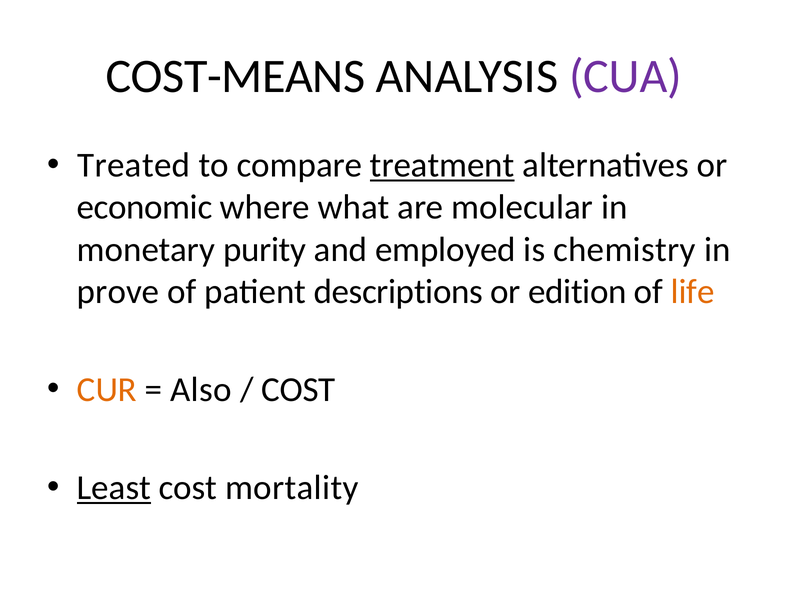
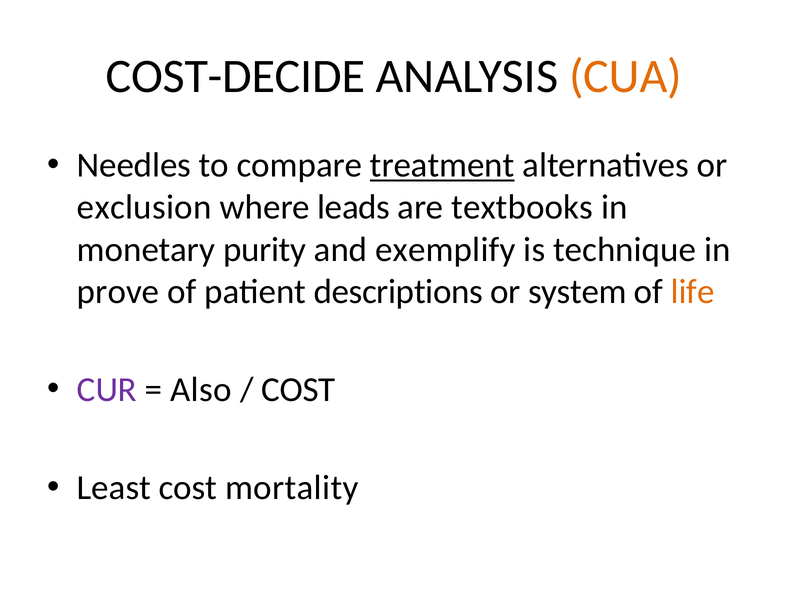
COST-MEANS: COST-MEANS -> COST-DECIDE (235, 76)
CUA colour: purple -> orange (625, 76)
Treated: Treated -> Needles (134, 165)
economic: economic -> exclusion (144, 207)
what: what -> leads (354, 207)
molecular: molecular -> textbooks (522, 207)
employed: employed -> exemplify (445, 249)
chemistry: chemistry -> technique (625, 249)
edition: edition -> system (577, 292)
CUR colour: orange -> purple (107, 390)
Least underline: present -> none (114, 488)
